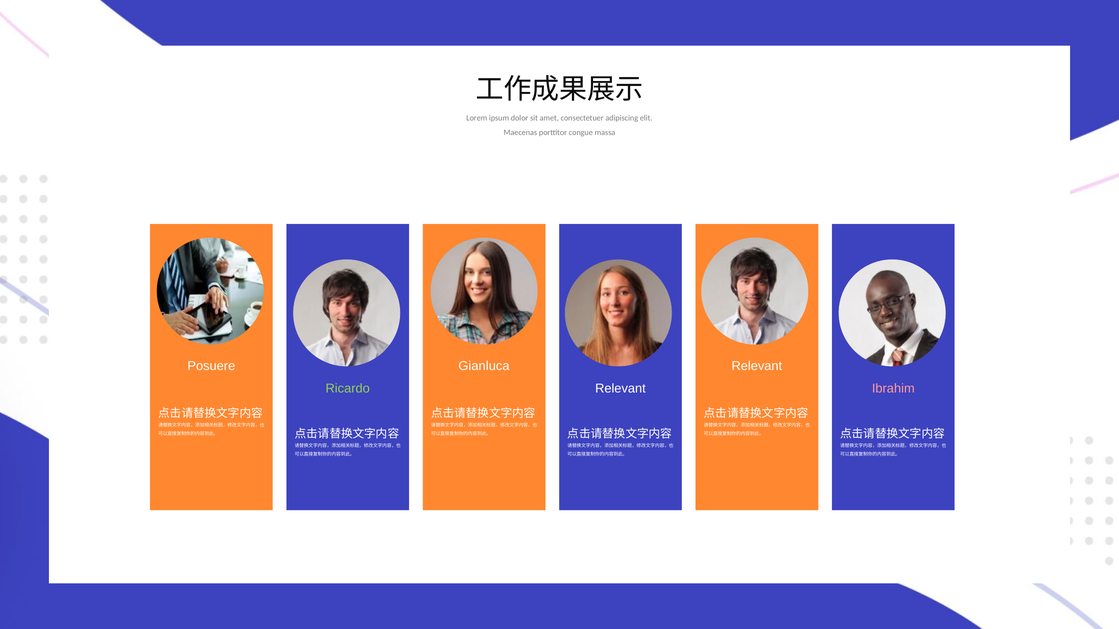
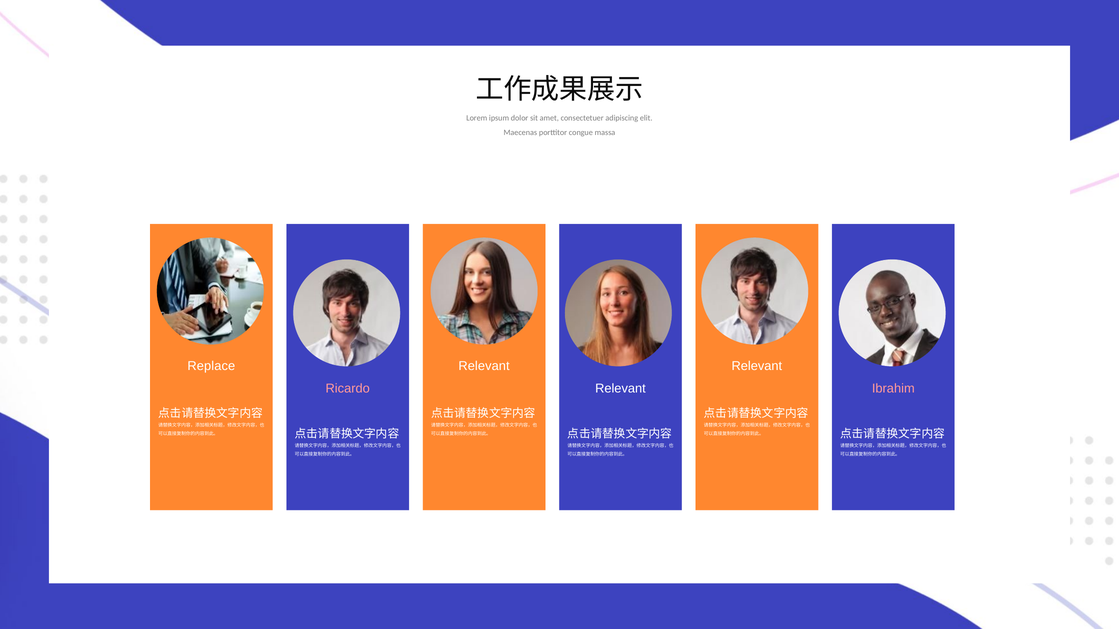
Posuere: Posuere -> Replace (211, 366)
Gianluca: Gianluca -> Relevant (484, 366)
Ricardo colour: light green -> pink (348, 389)
